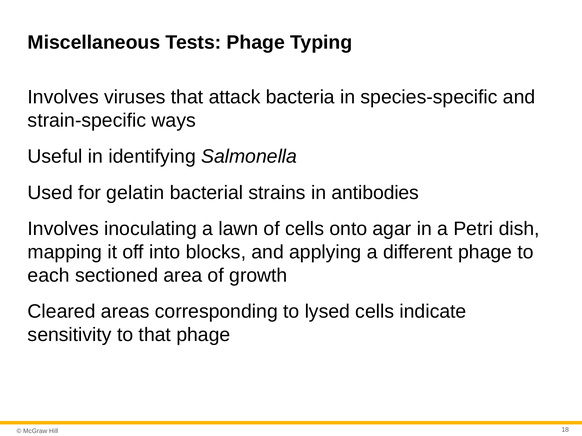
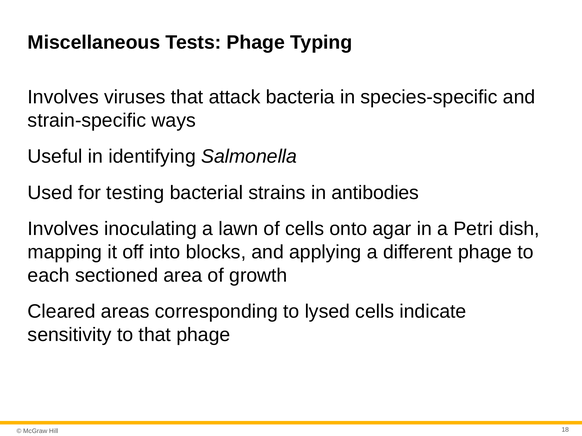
gelatin: gelatin -> testing (135, 193)
